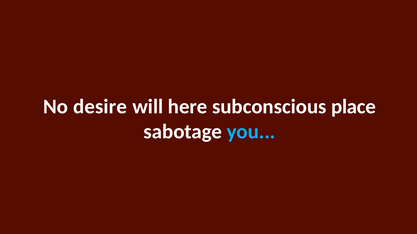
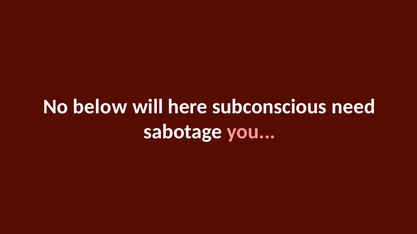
desire: desire -> below (100, 107)
place: place -> need (353, 107)
you colour: light blue -> pink (251, 132)
